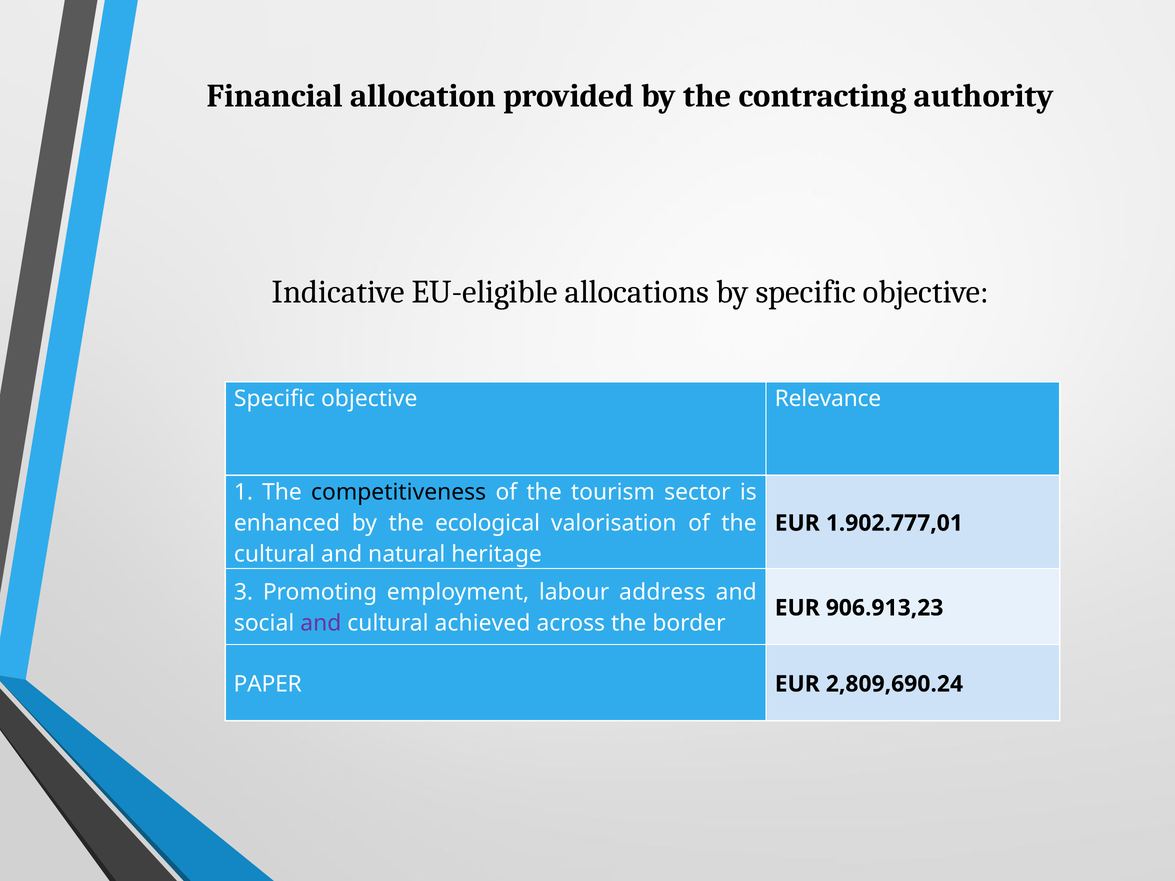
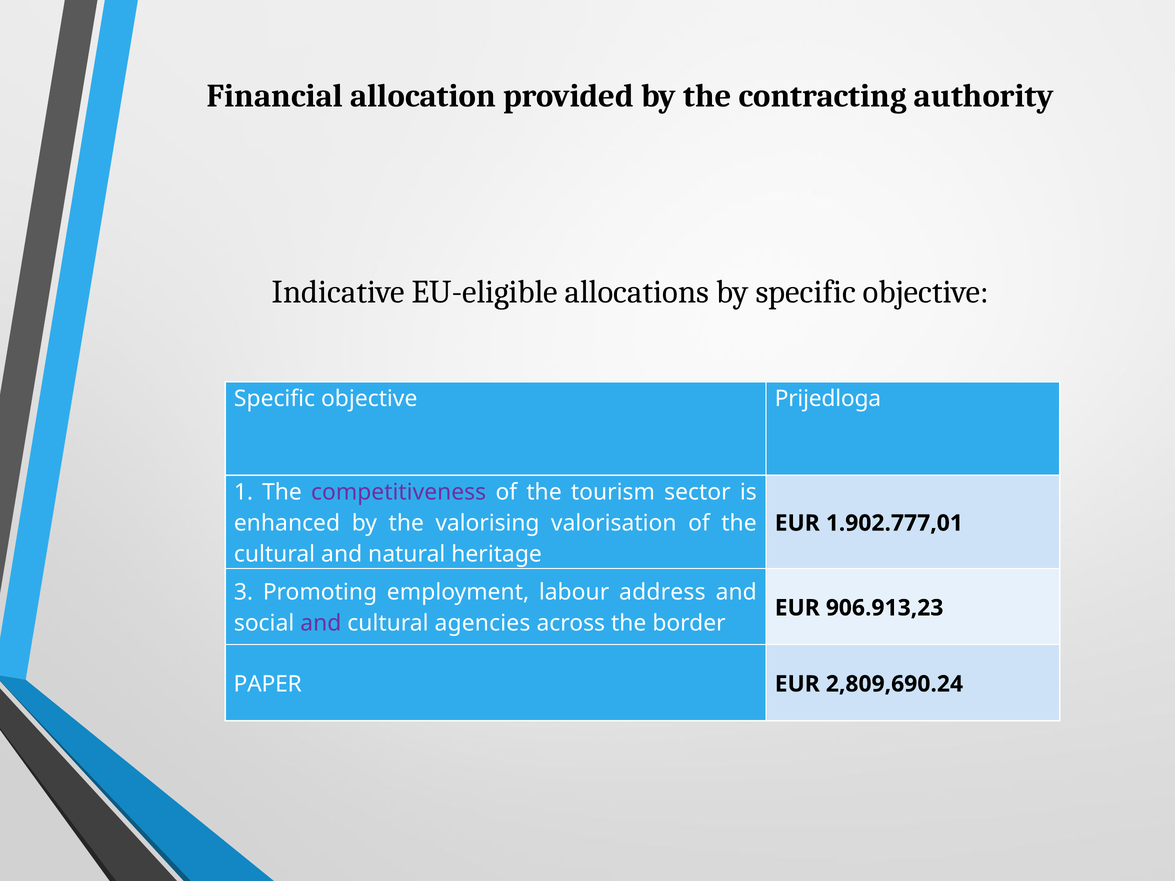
Relevance: Relevance -> Prijedloga (828, 399)
competitiveness colour: black -> purple (399, 492)
ecological: ecological -> valorising (487, 523)
achieved: achieved -> agencies (482, 624)
